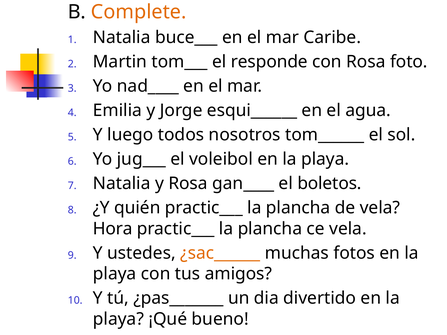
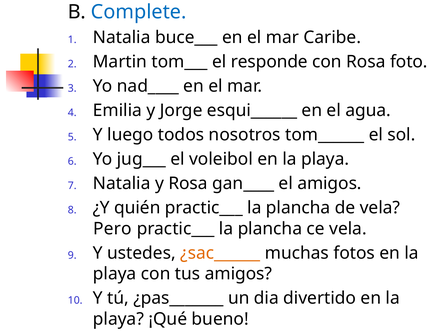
Complete colour: orange -> blue (139, 12)
el boletos: boletos -> amigos (329, 184)
Hora: Hora -> Pero (113, 229)
